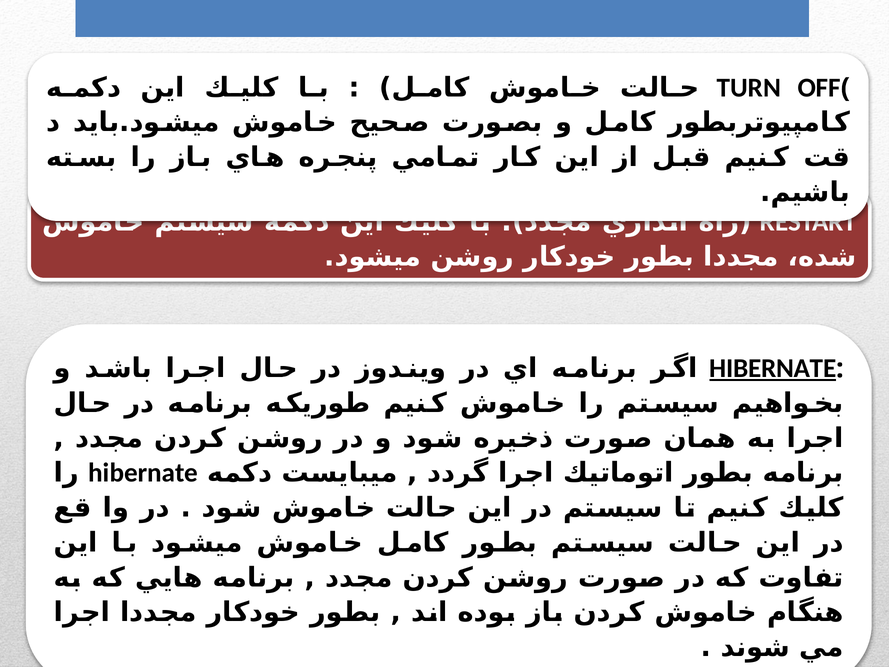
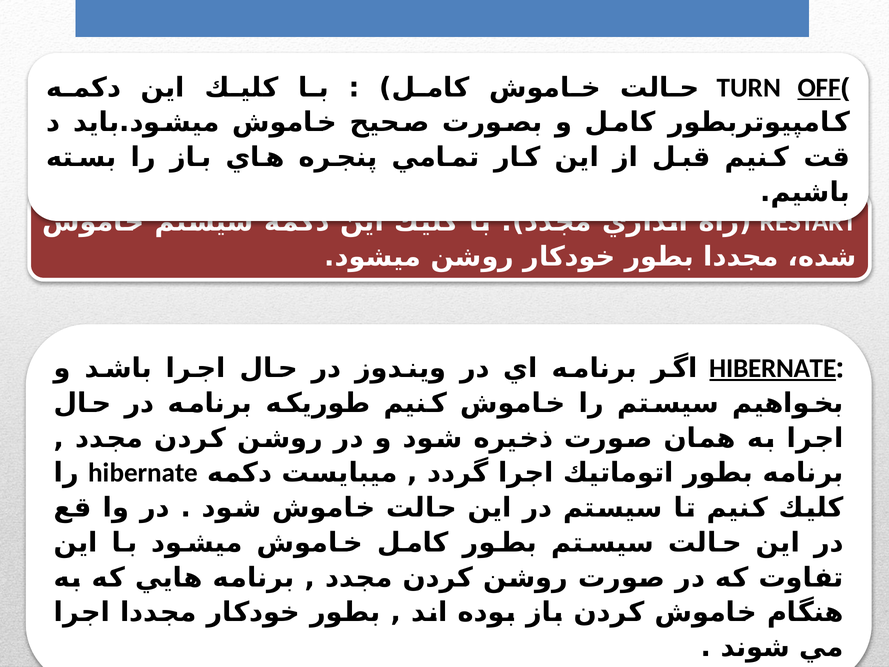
OFF underline: none -> present (819, 88)
